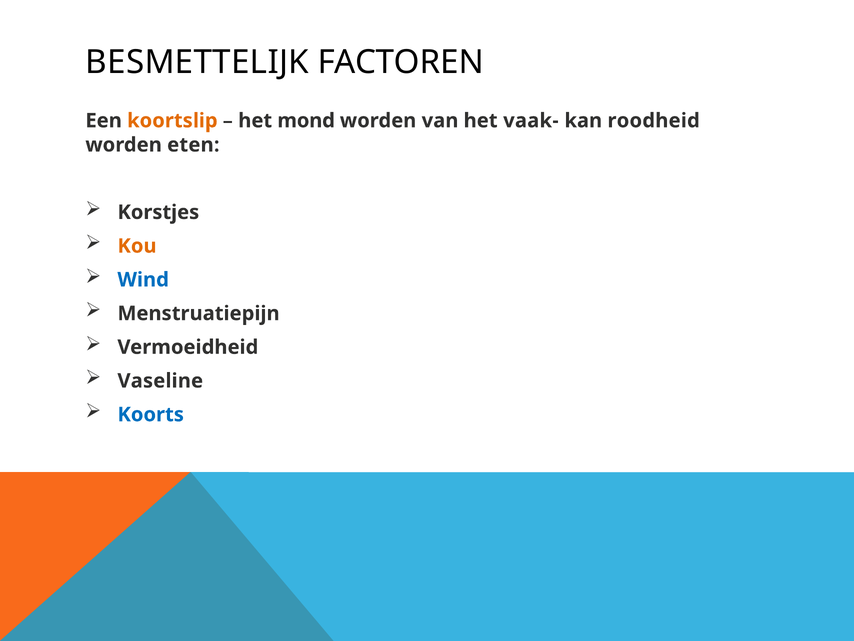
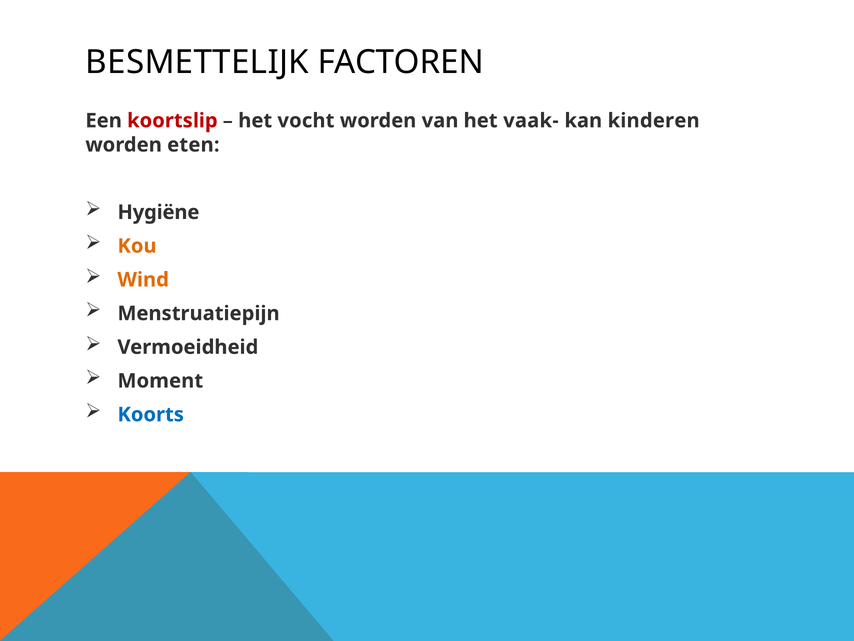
koortslip colour: orange -> red (172, 121)
mond: mond -> vocht (306, 121)
roodheid: roodheid -> kinderen (654, 121)
Korstjes: Korstjes -> Hygiëne (158, 212)
Wind colour: blue -> orange (143, 280)
Vaseline: Vaseline -> Moment (160, 381)
